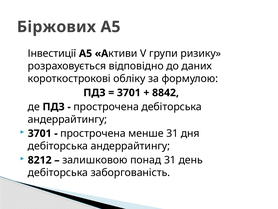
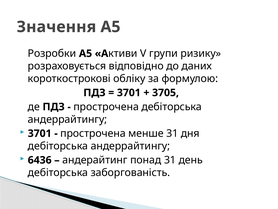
Біржових: Біржових -> Значення (56, 27)
Інвестиції: Інвестиції -> Розробки (52, 53)
8842: 8842 -> 3705 (166, 93)
8212: 8212 -> 6436 (40, 160)
залишковою: залишковою -> андерайтинг (95, 160)
